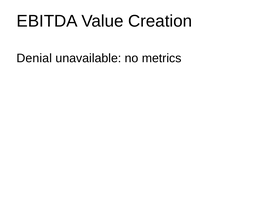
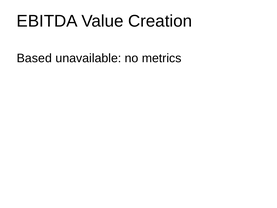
Denial: Denial -> Based (34, 58)
